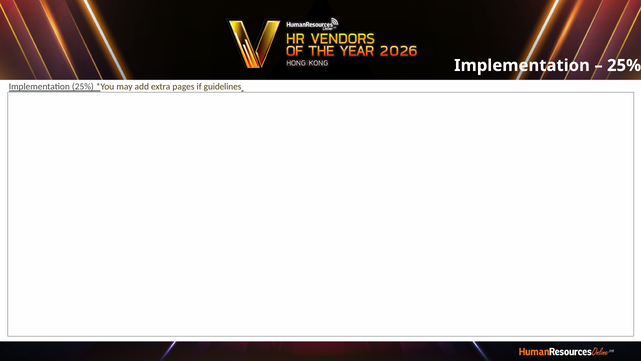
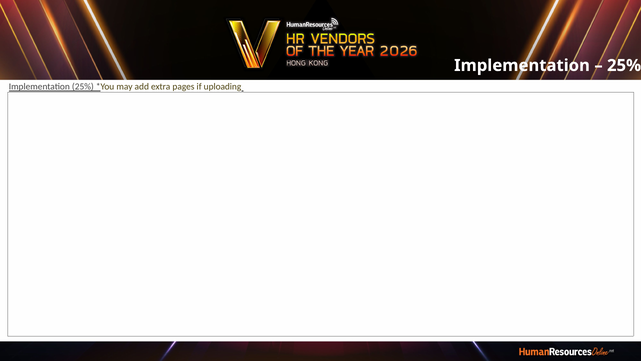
guidelines: guidelines -> uploading (223, 87)
